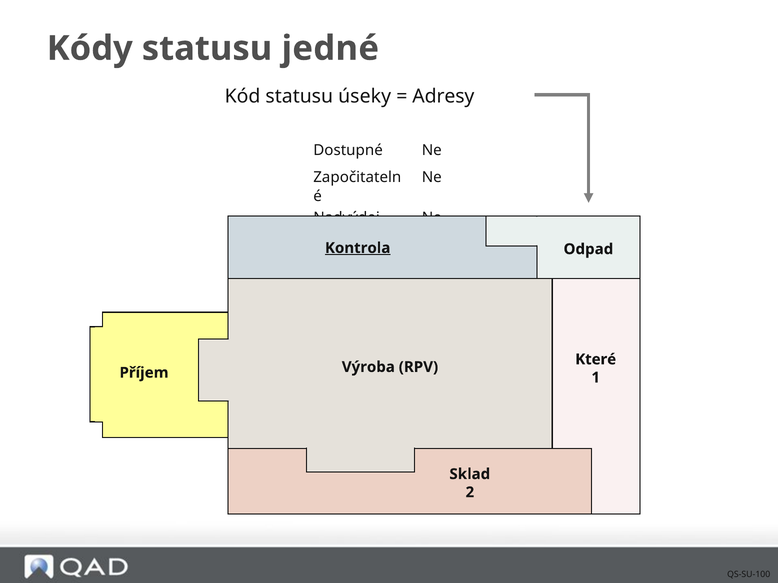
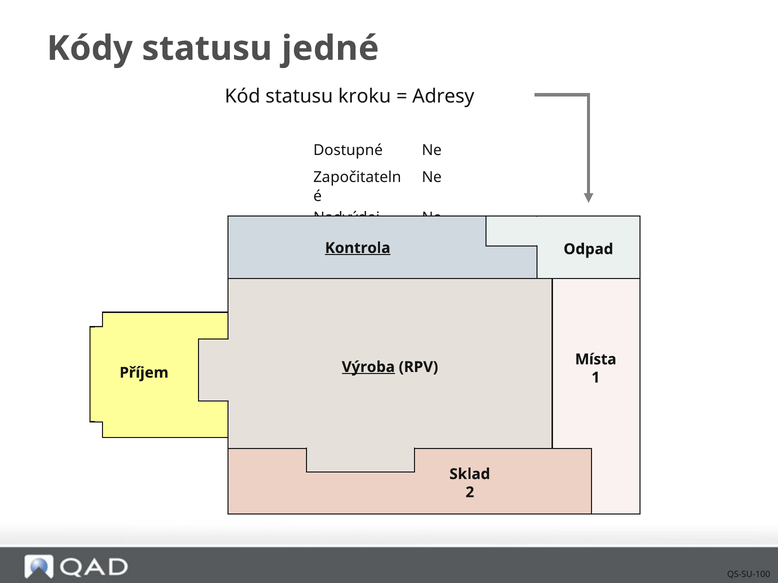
úseky: úseky -> kroku (365, 96)
Které: Které -> Místa (596, 360)
Výroba underline: none -> present (368, 367)
